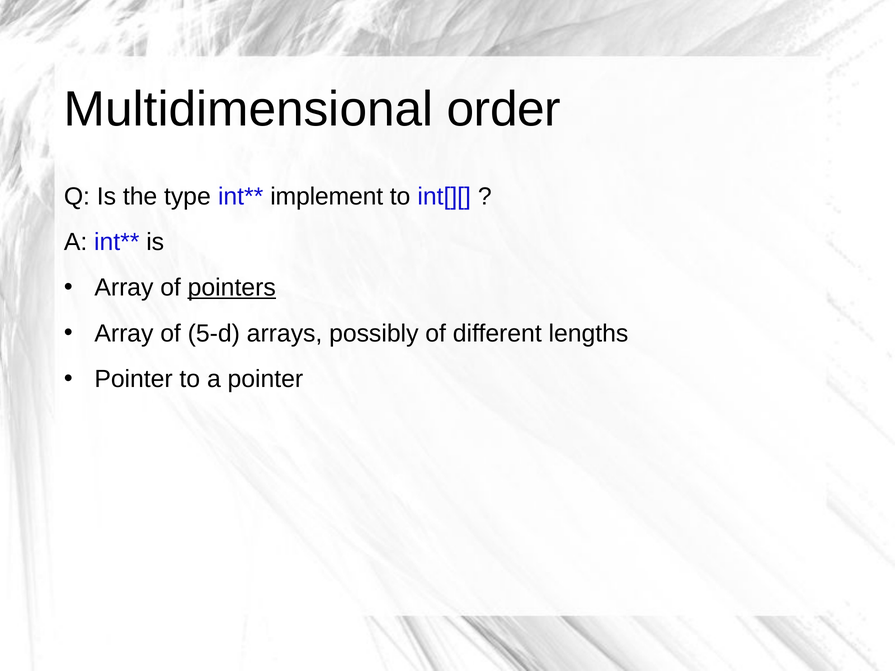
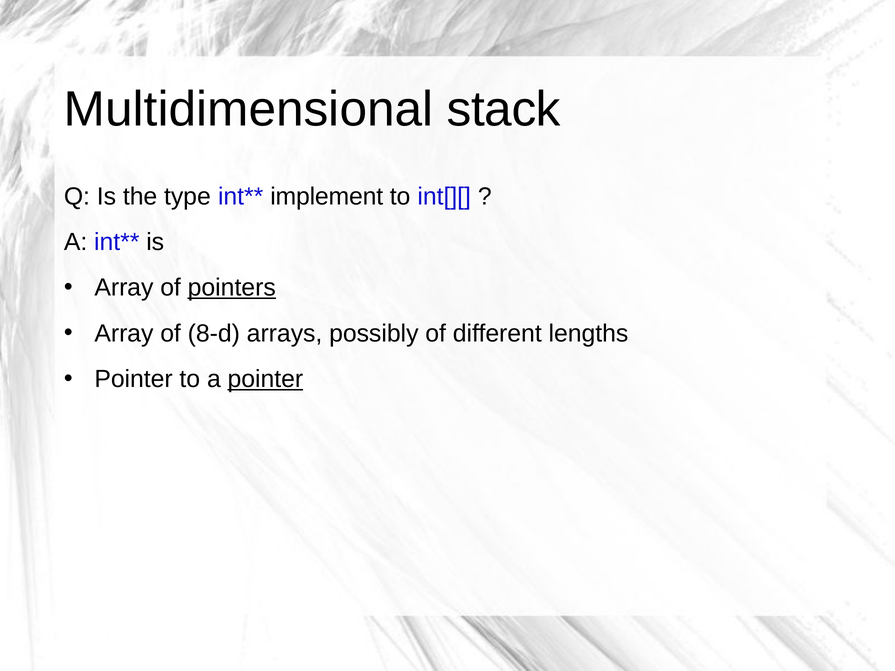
order: order -> stack (504, 110)
5-d: 5-d -> 8-d (214, 334)
pointer underline: none -> present (265, 379)
